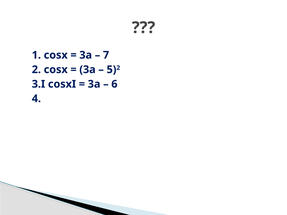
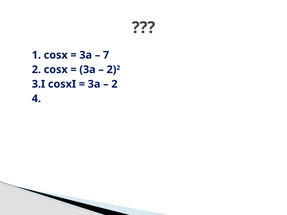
5: 5 -> 2 (111, 70)
6: 6 -> 2 (114, 84)
